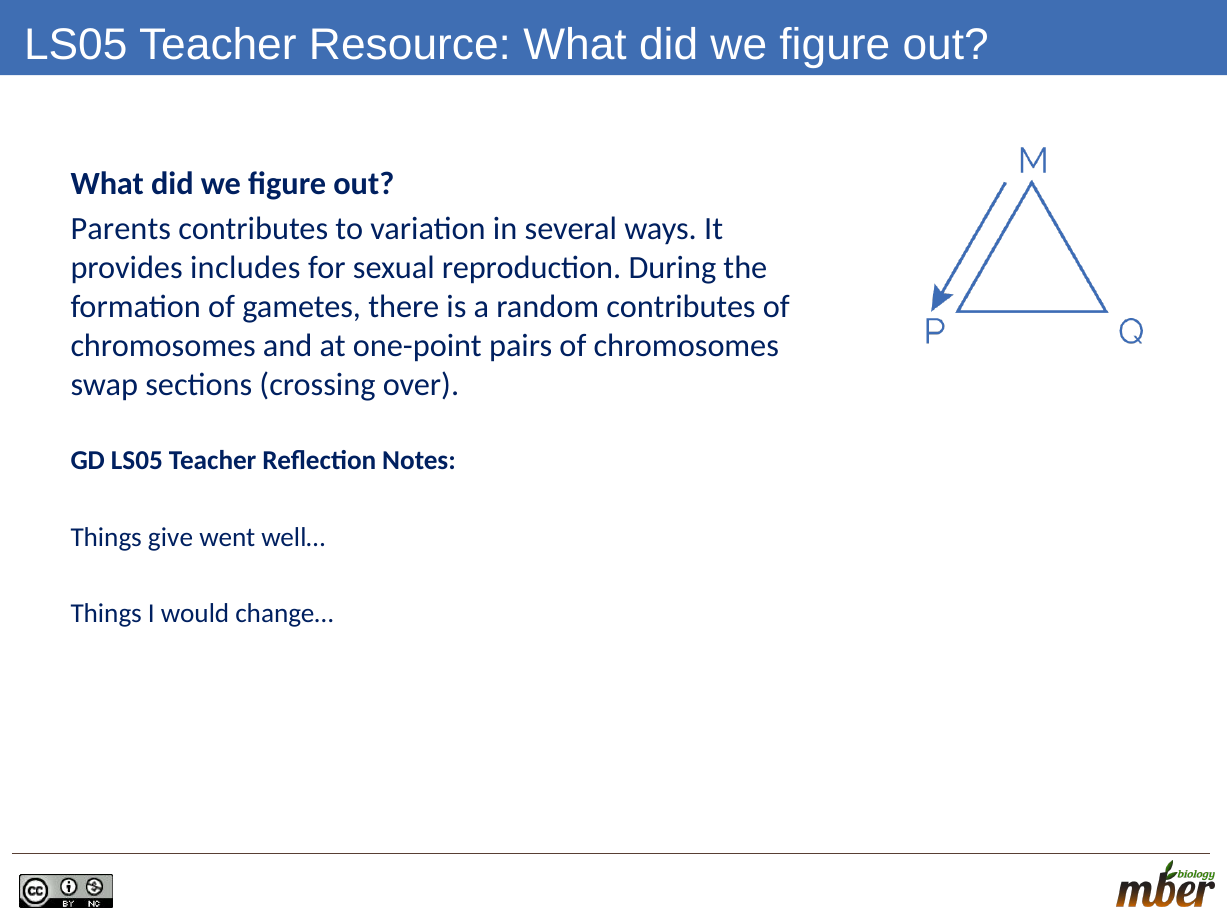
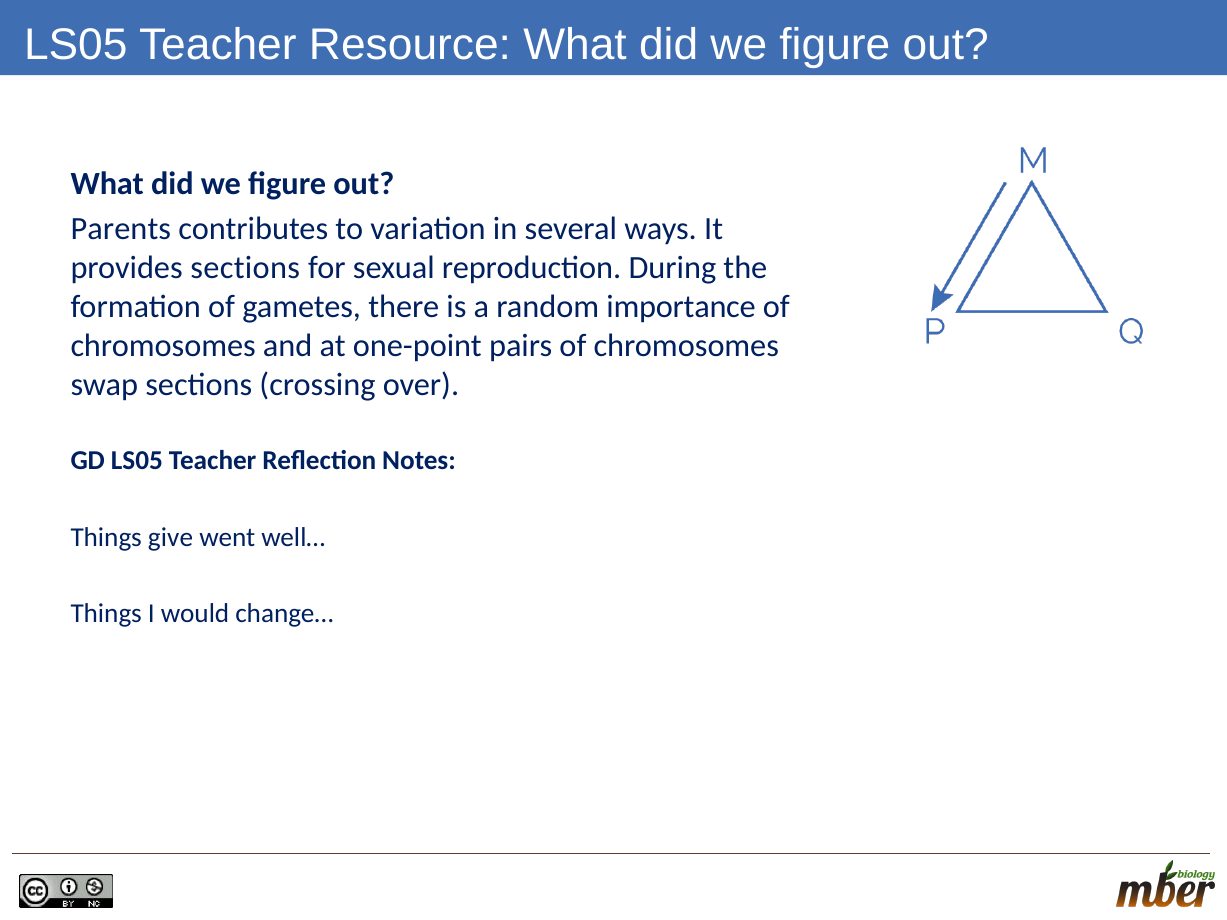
provides includes: includes -> sections (245, 268)
random contributes: contributes -> importance (681, 307)
